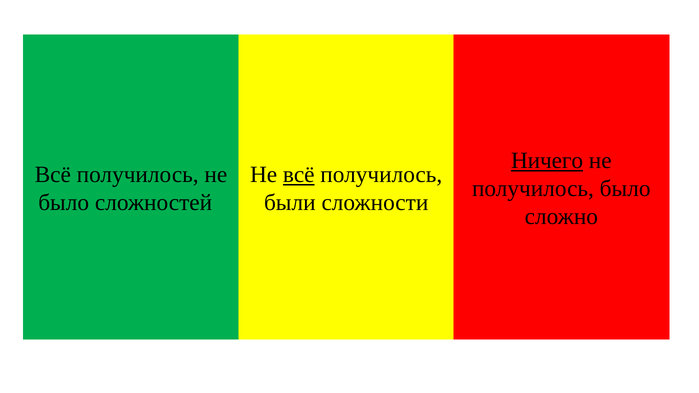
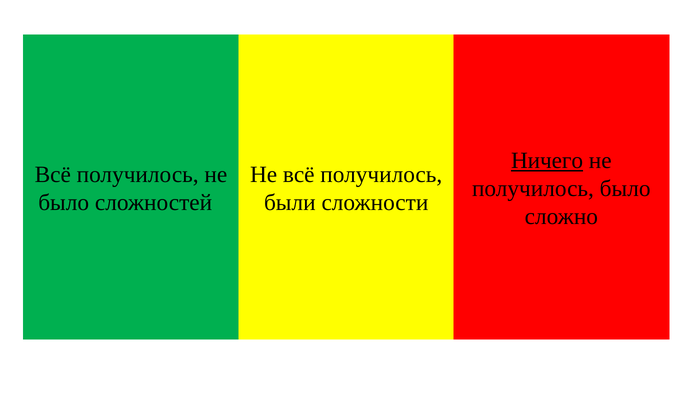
всё underline: present -> none (299, 175)
